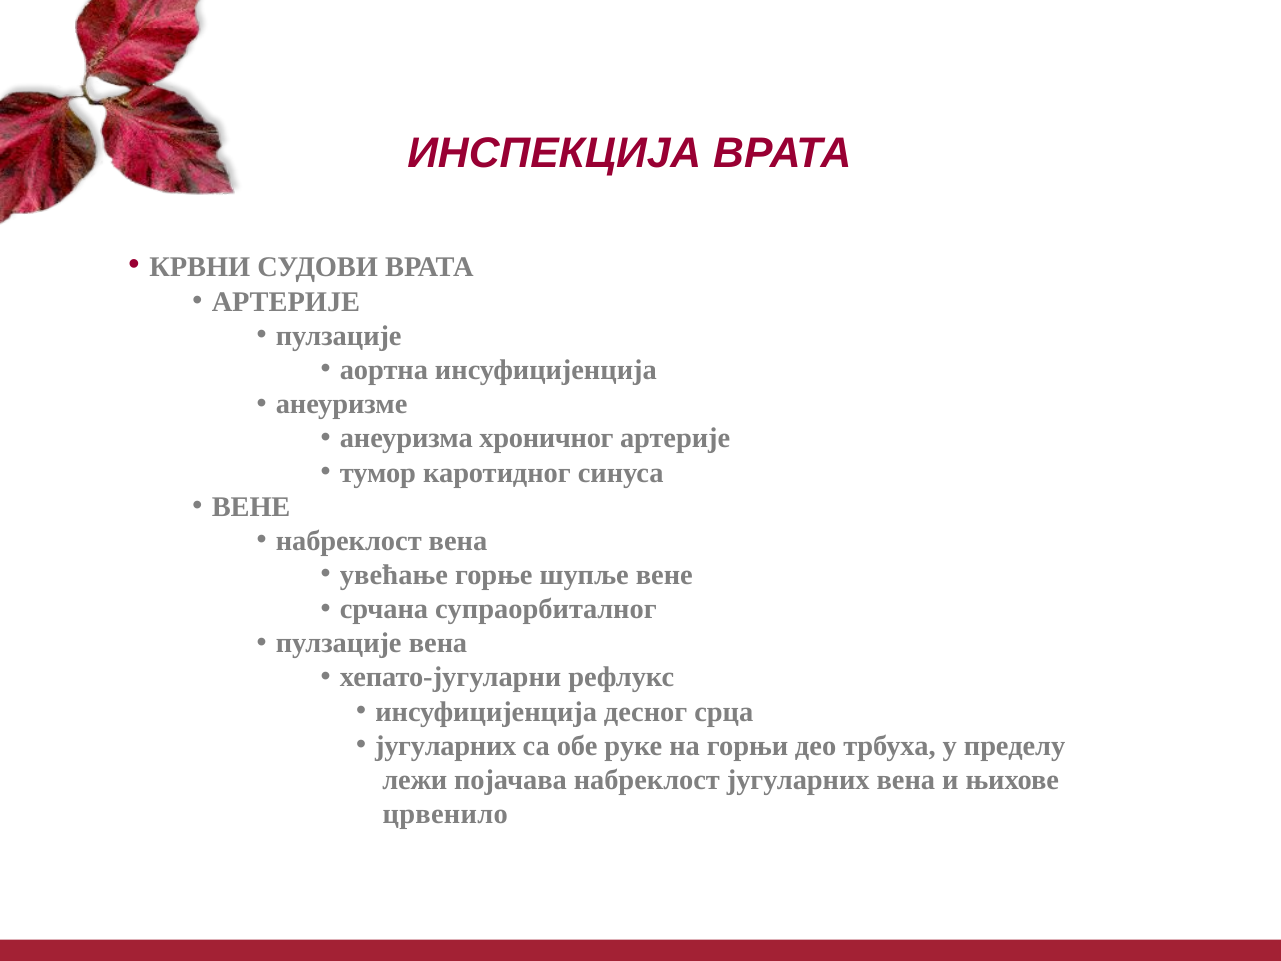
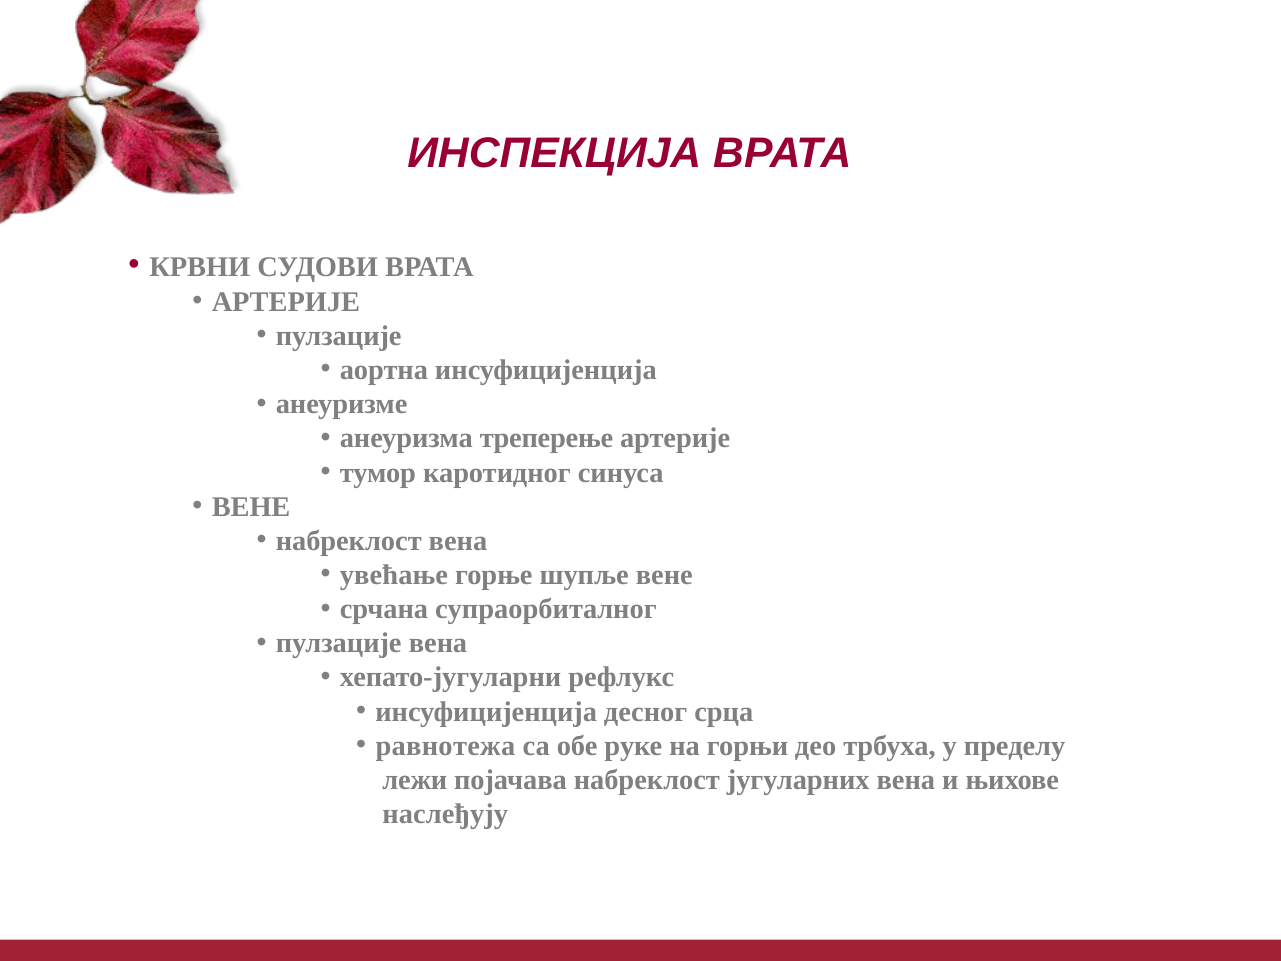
хроничног: хроничног -> треперење (546, 438)
југуларних: југуларних -> равнотежа (445, 746)
црвенило: црвенило -> наслеђују (445, 814)
